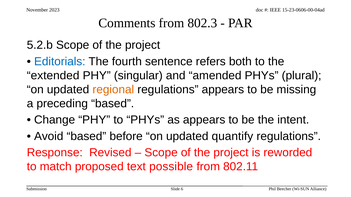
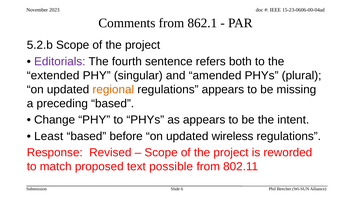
802.3: 802.3 -> 862.1 (202, 23)
Editorials colour: blue -> purple (60, 62)
Avoid: Avoid -> Least (49, 137)
quantify: quantify -> wireless (233, 137)
